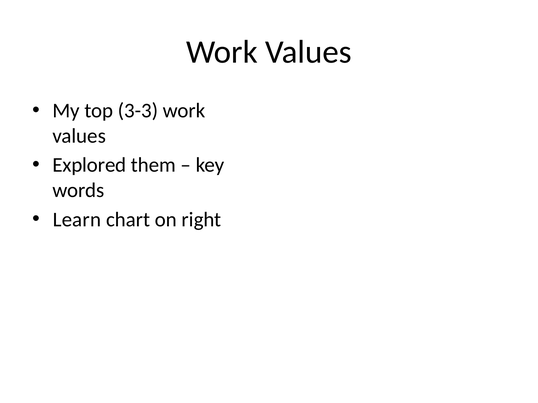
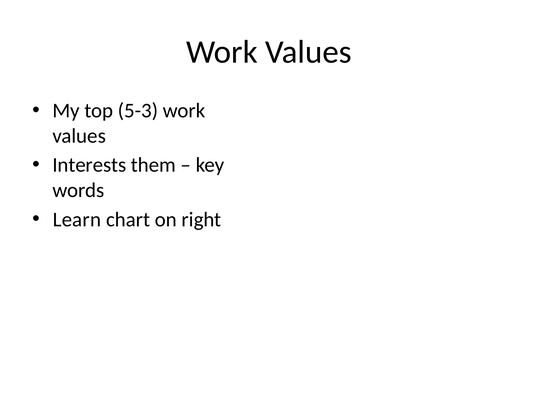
3-3: 3-3 -> 5-3 (138, 111)
Explored: Explored -> Interests (89, 165)
